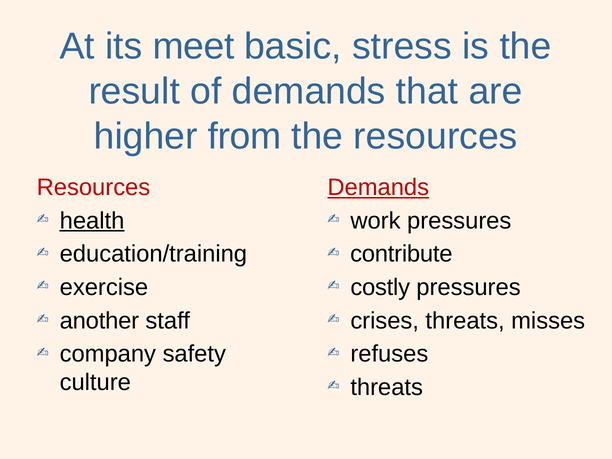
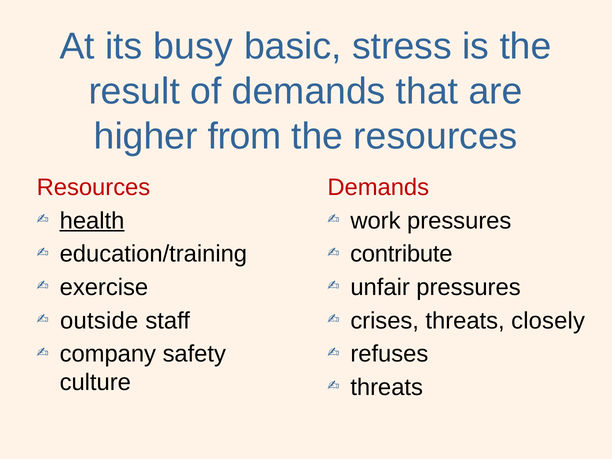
meet: meet -> busy (193, 46)
Demands underline: present -> none (378, 187)
costly: costly -> unfair (380, 287)
another: another -> outside (99, 321)
misses: misses -> closely (548, 321)
